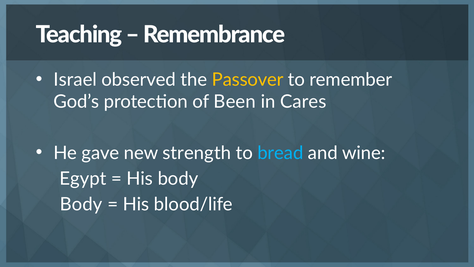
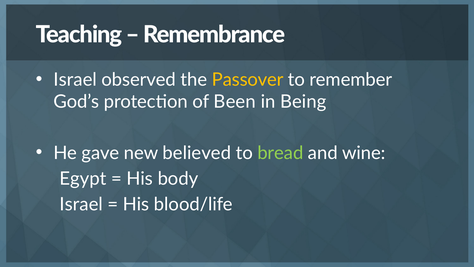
Cares: Cares -> Being (303, 102)
strength: strength -> believed (197, 153)
bread colour: light blue -> light green (280, 153)
Body: Body -> Israel (81, 204)
